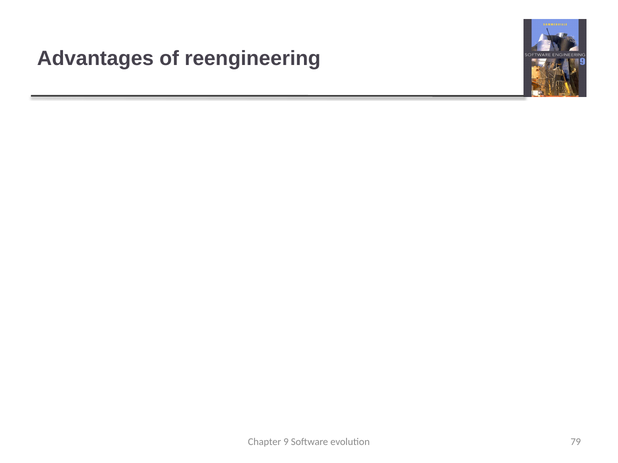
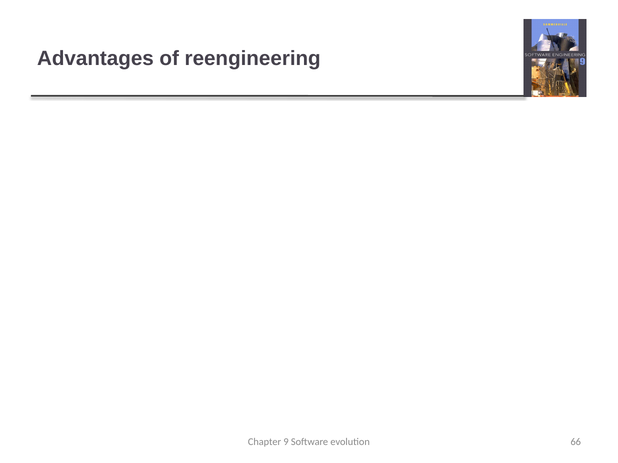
79: 79 -> 66 (576, 443)
